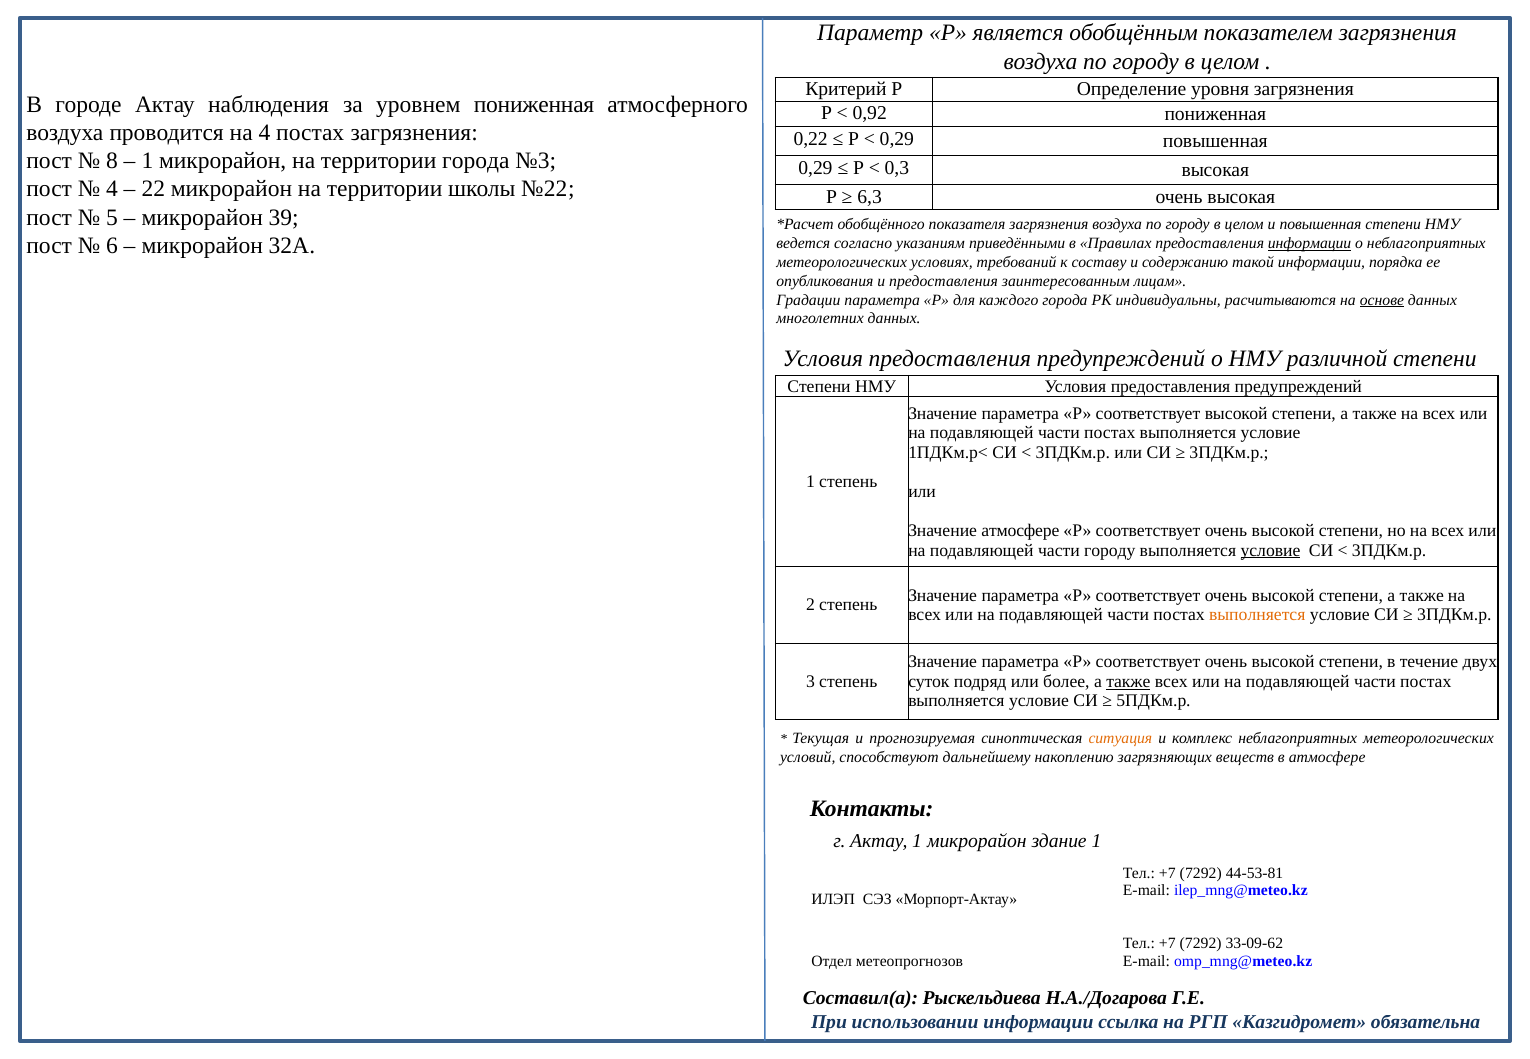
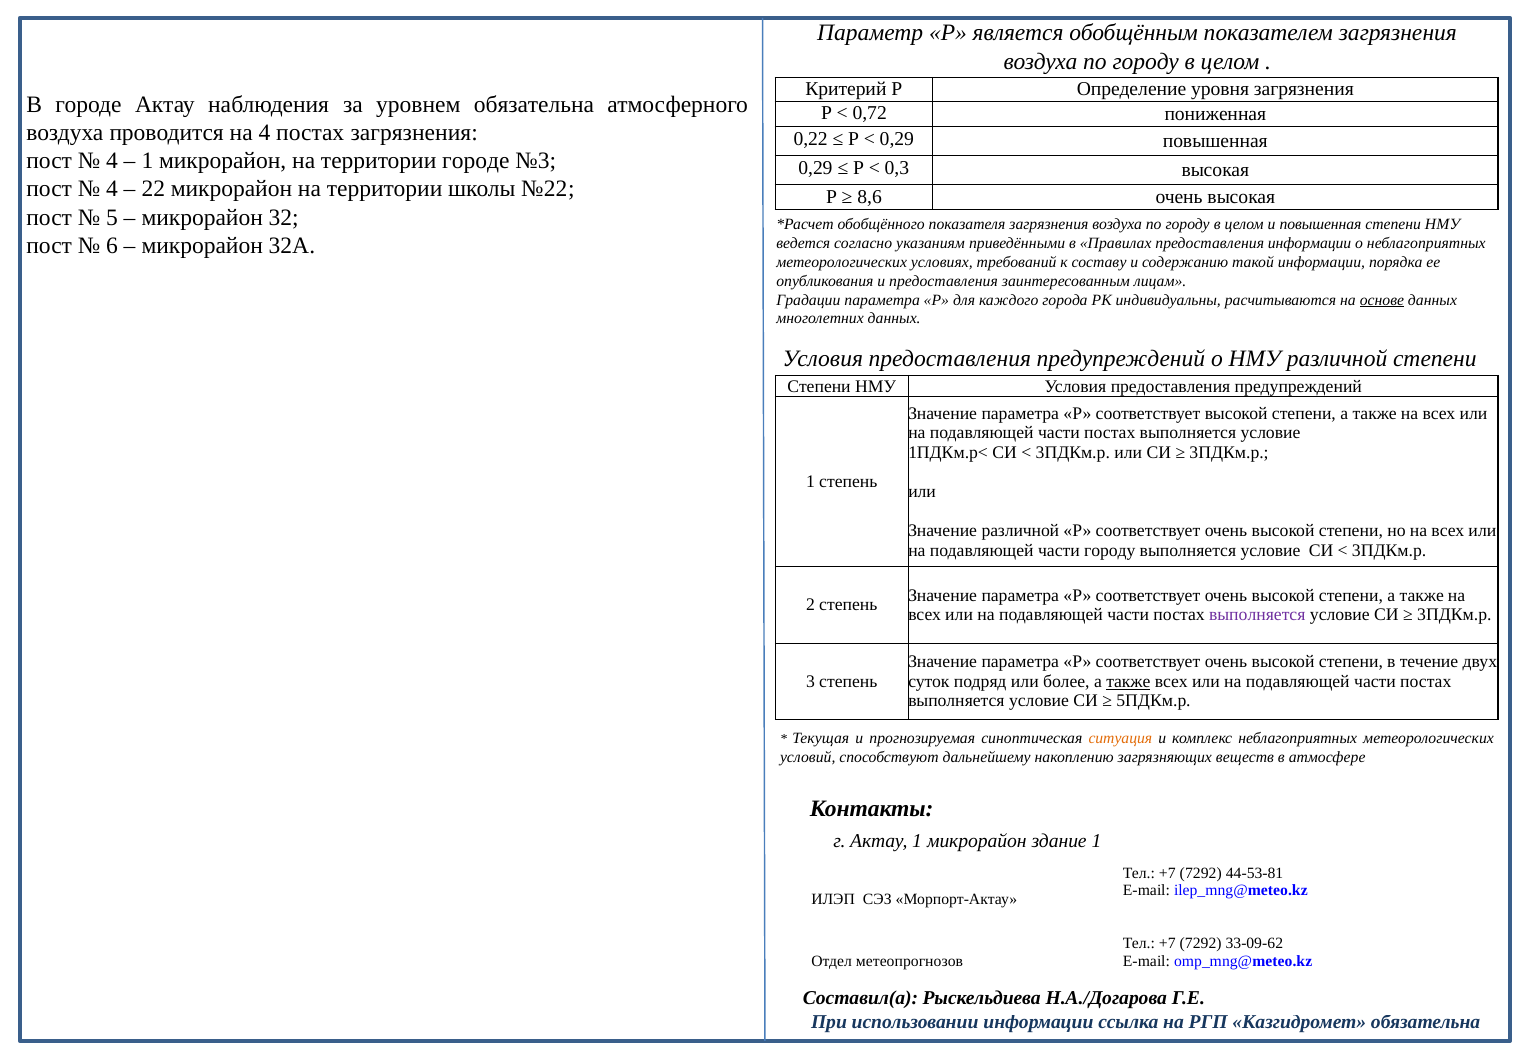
уровнем пониженная: пониженная -> обязательна (534, 104)
0,92: 0,92 -> 0,72 (870, 114)
8: 8 -> 4 (112, 161)
территории города: города -> городе (476, 161)
6,3: 6,3 -> 8,6 (870, 197)
39: 39 -> 32 (284, 217)
информации underline: present -> none (1310, 244)
Значение атмосфере: атмосфере -> различной (1020, 531)
условие underline: present -> none (1271, 550)
выполняется colour: orange -> purple (1257, 615)
